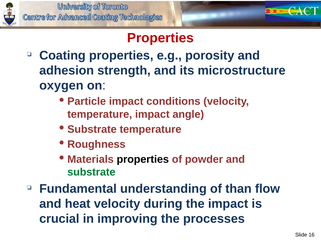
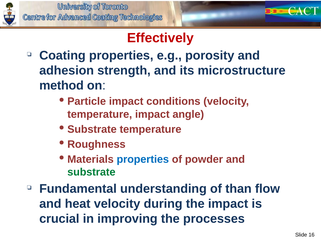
Properties: Properties -> Effectively (160, 38)
oxygen: oxygen -> method (61, 85)
properties colour: black -> blue (143, 159)
